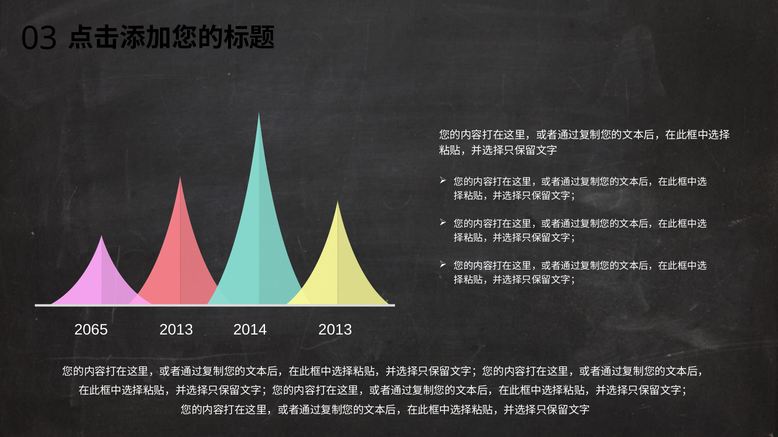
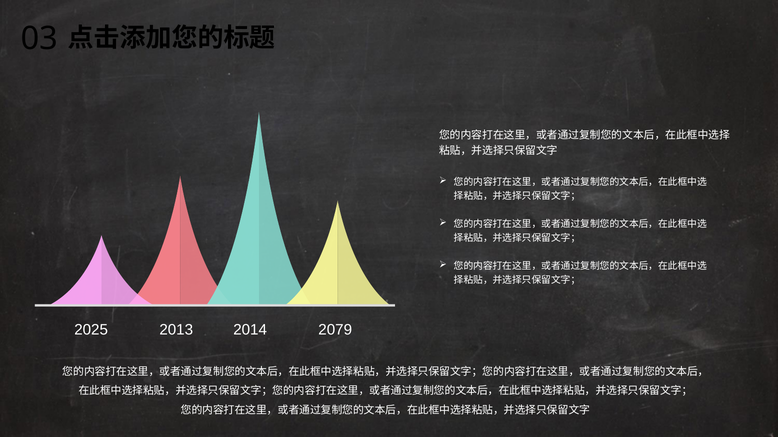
2065: 2065 -> 2025 (91, 330)
2014 2013: 2013 -> 2079 (335, 330)
